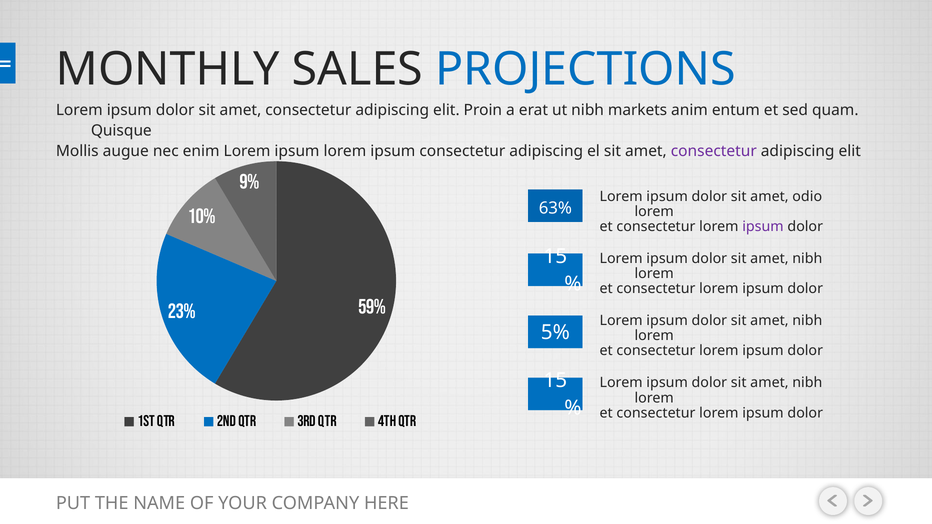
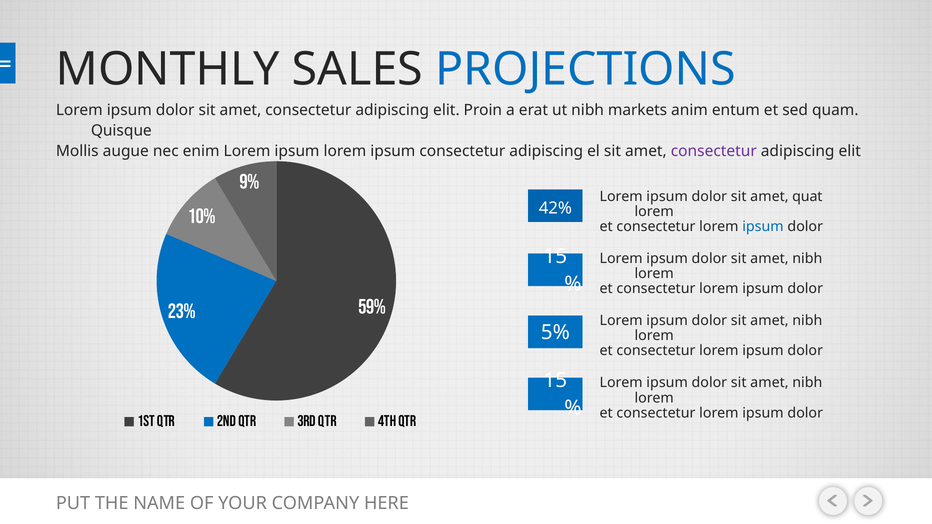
odio: odio -> quat (807, 197)
63%: 63% -> 42% (555, 209)
ipsum colour: purple -> blue (763, 227)
